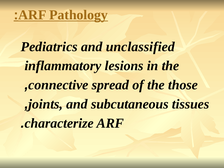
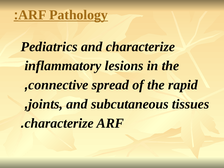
and unclassified: unclassified -> characterize (140, 47)
those: those -> rapid (183, 85)
